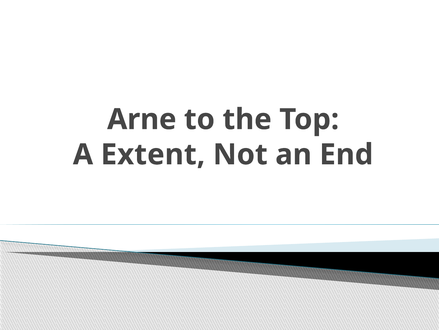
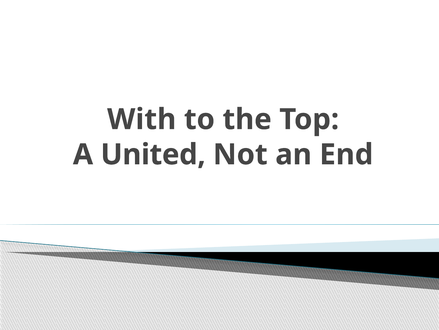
Arne: Arne -> With (142, 119)
Extent: Extent -> United (153, 154)
